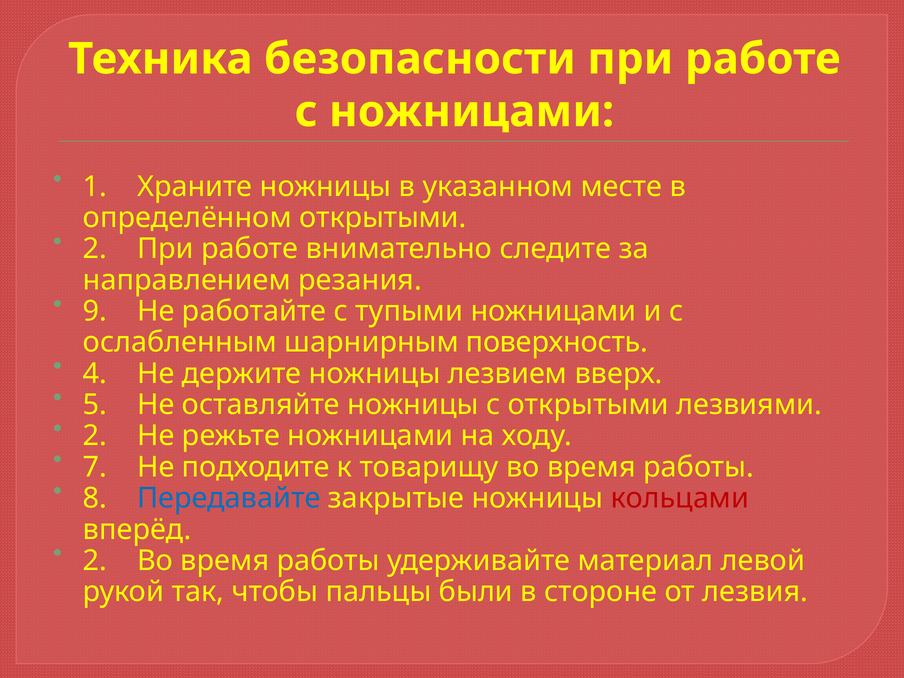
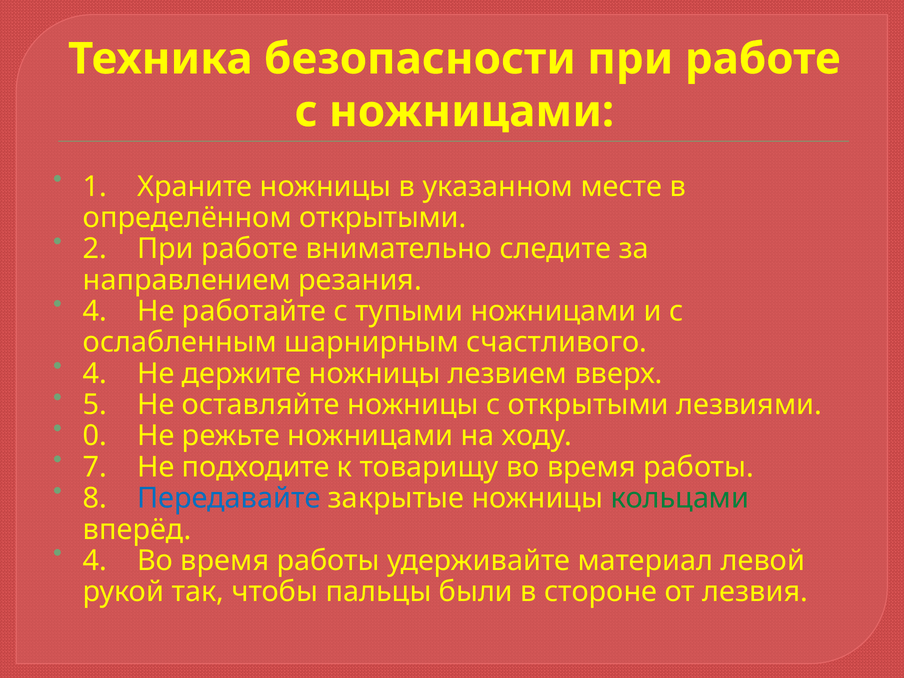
9: 9 -> 4 (95, 311)
поверхность: поверхность -> счастливого (557, 342)
2: 2 -> 0 (95, 436)
кольцами colour: red -> green (680, 498)
2: 2 -> 4 (95, 561)
